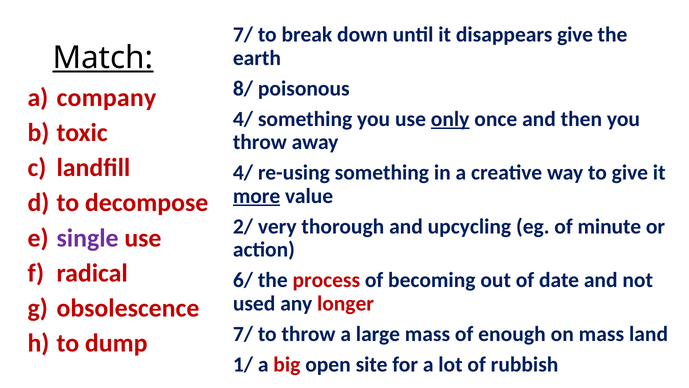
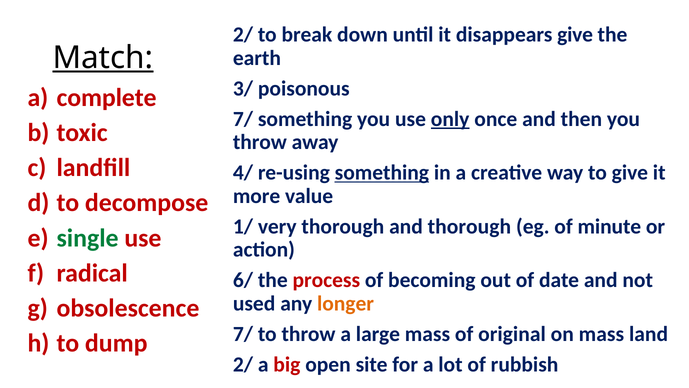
7/: 7/ -> 2/ (243, 35)
8/: 8/ -> 3/ (243, 88)
company: company -> complete (107, 97)
4/: 4/ -> 7/ (243, 119)
something underline: none -> present (382, 173)
more underline: present -> none (257, 196)
2/: 2/ -> 1/ (243, 226)
and upcycling: upcycling -> thorough (469, 226)
single colour: purple -> green (88, 238)
longer colour: red -> orange (346, 303)
enough: enough -> original (512, 334)
1/: 1/ -> 2/ (243, 364)
